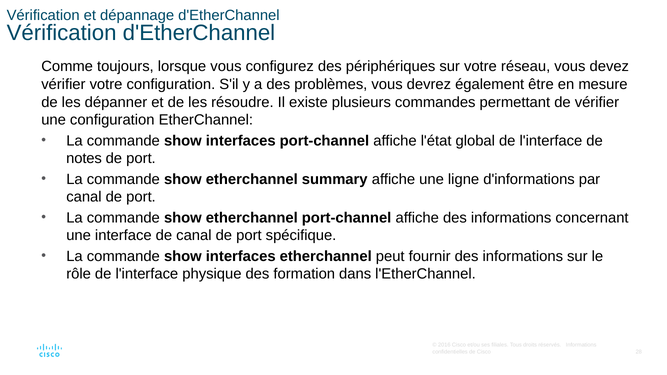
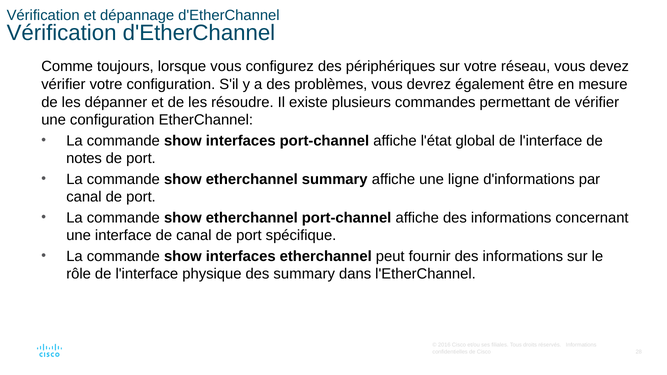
des formation: formation -> summary (304, 274)
